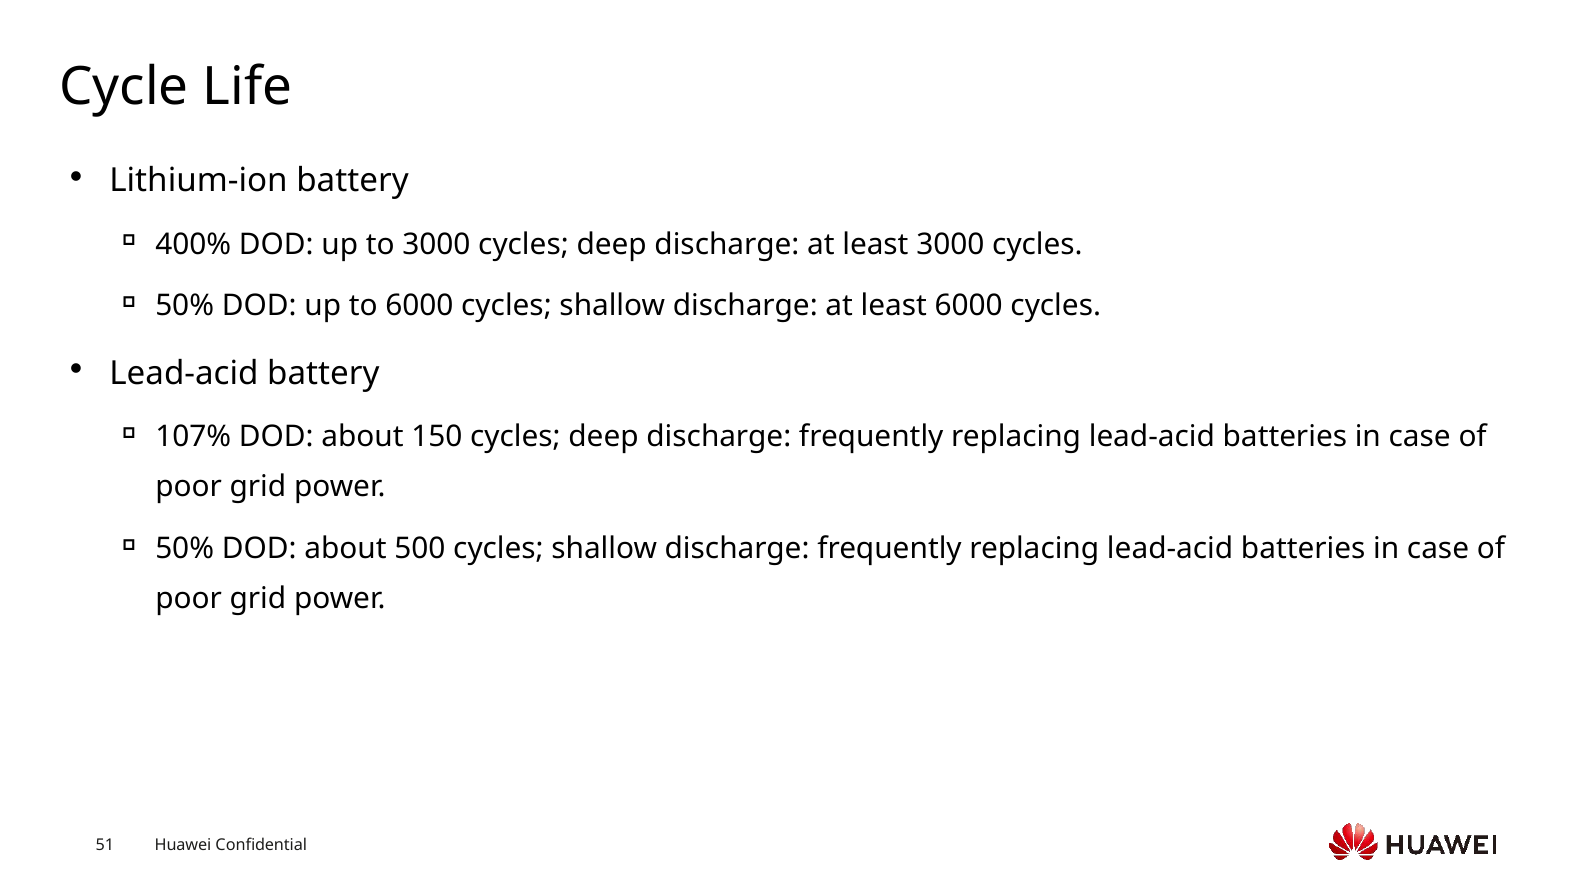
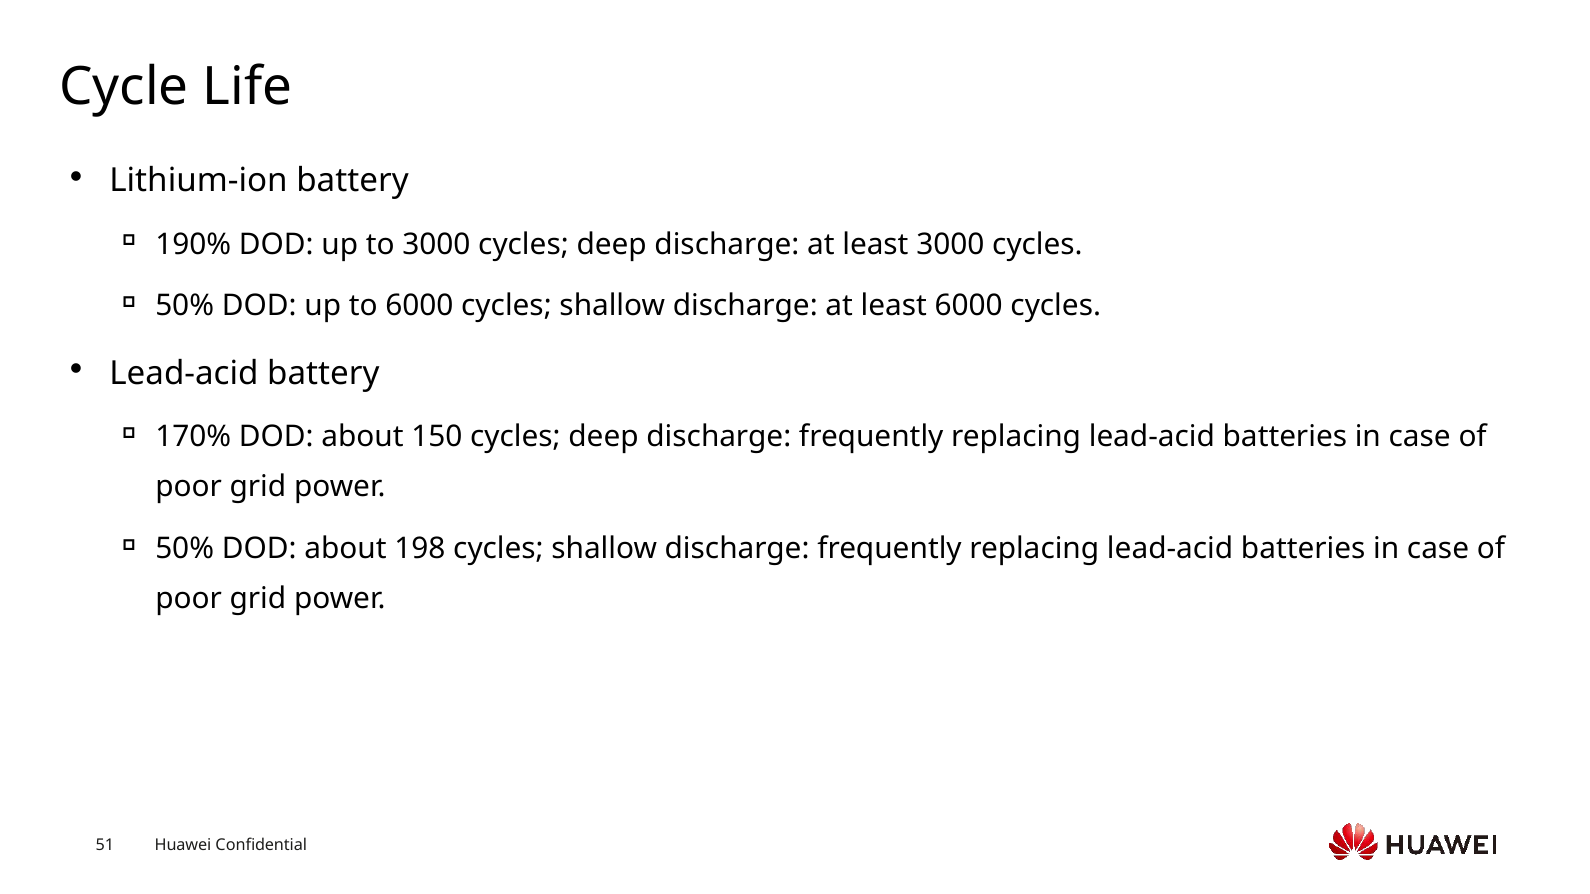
400%: 400% -> 190% (193, 244)
107%: 107% -> 170% (193, 437)
500: 500 -> 198 (420, 549)
